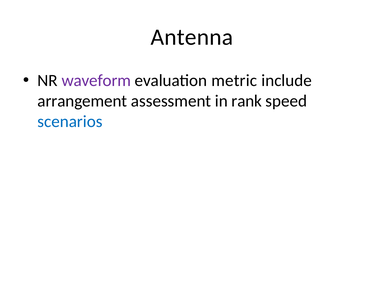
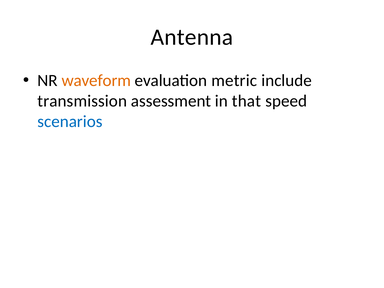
waveform colour: purple -> orange (96, 81)
arrangement: arrangement -> transmission (82, 101)
rank: rank -> that (246, 101)
